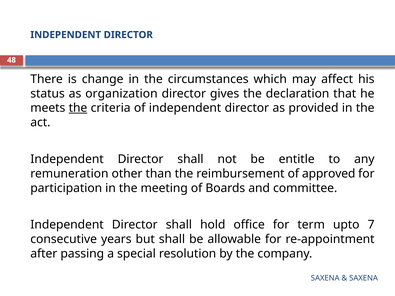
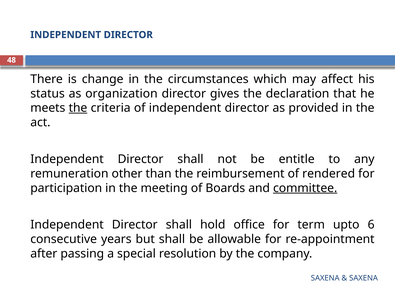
approved: approved -> rendered (329, 174)
committee underline: none -> present (305, 188)
7: 7 -> 6 (371, 225)
